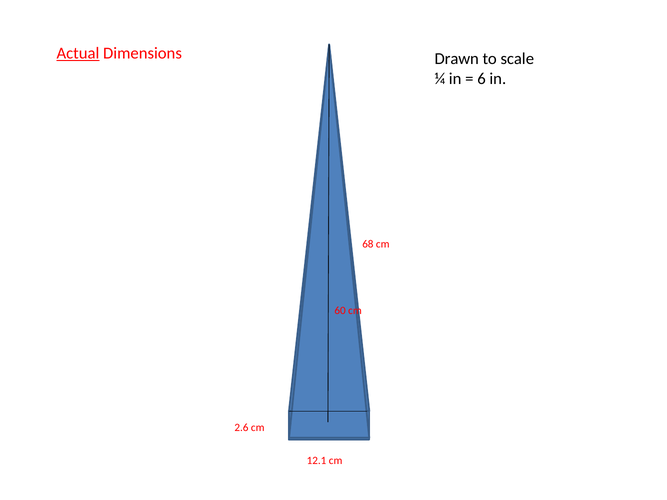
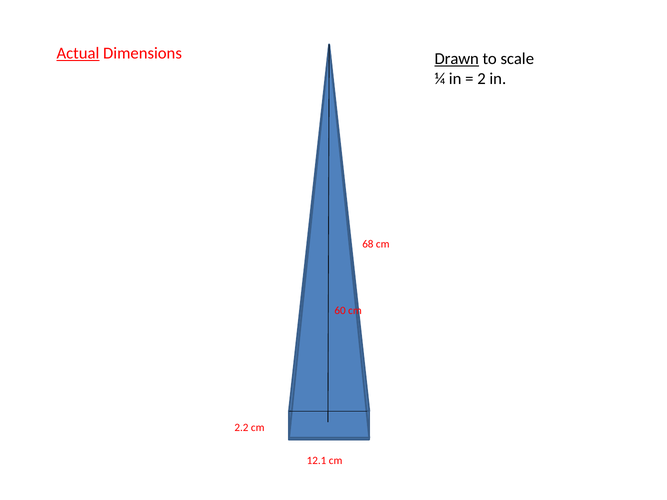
Drawn underline: none -> present (457, 59)
6: 6 -> 2 (482, 79)
2.6: 2.6 -> 2.2 (241, 428)
